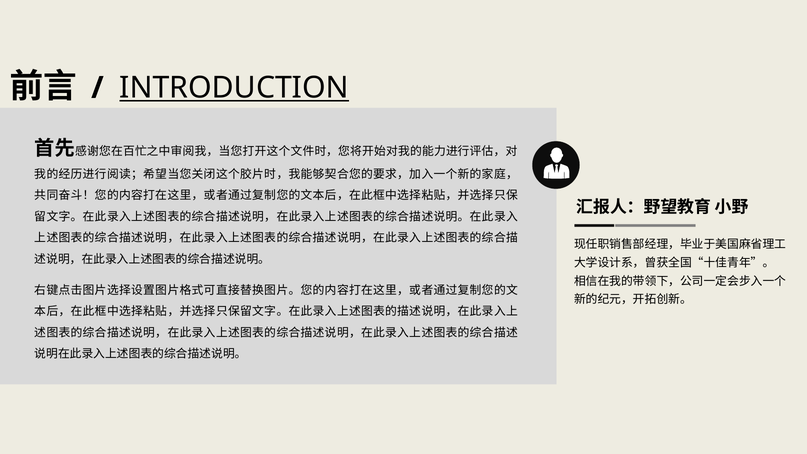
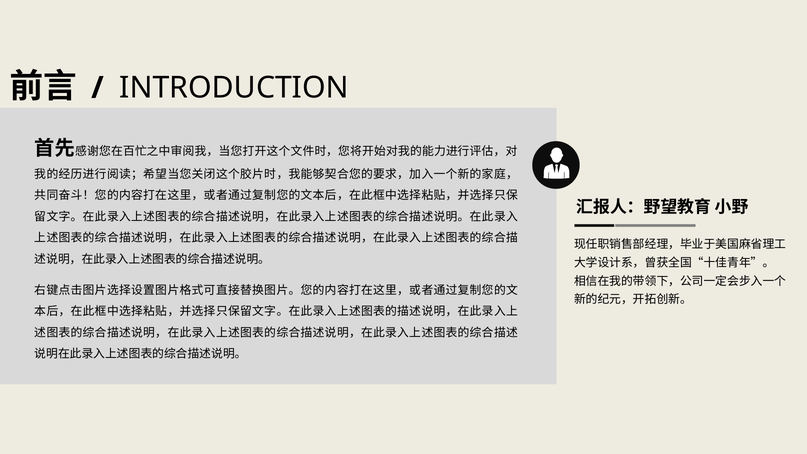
INTRODUCTION underline: present -> none (234, 88)
